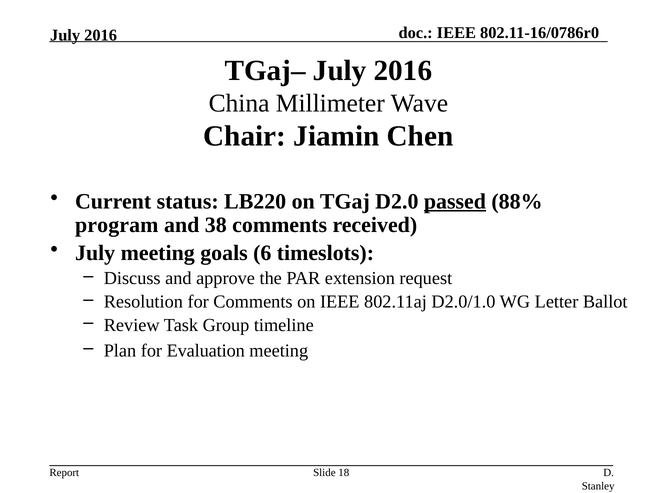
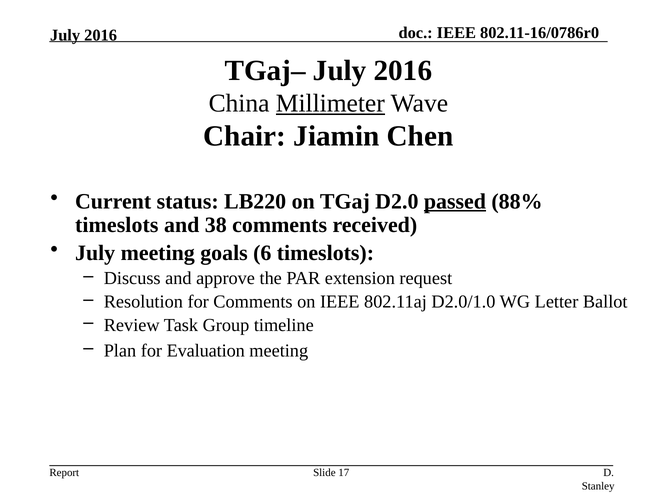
Millimeter underline: none -> present (330, 103)
program: program -> timeslots (117, 225)
18: 18 -> 17 (344, 473)
